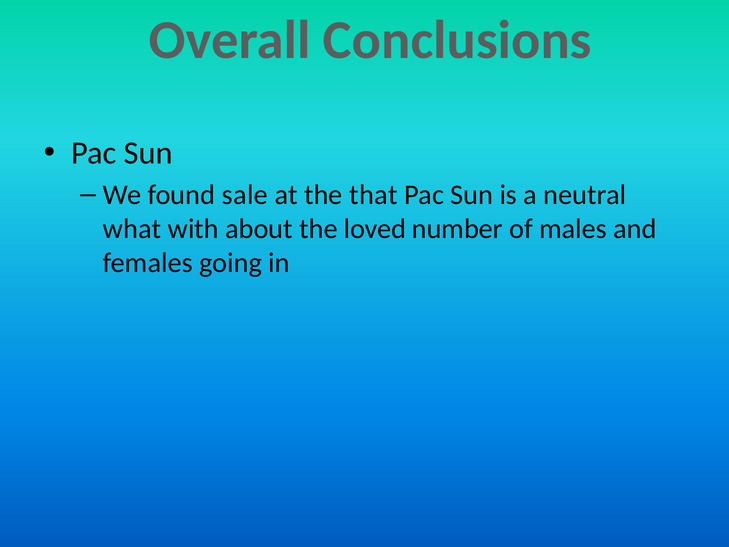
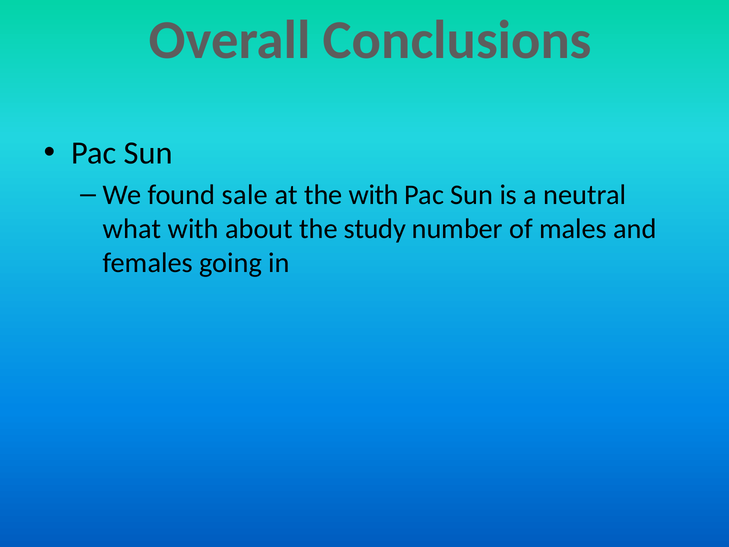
the that: that -> with (374, 195)
loved: loved -> study (375, 229)
